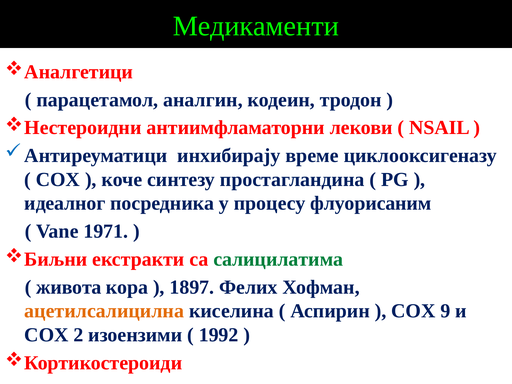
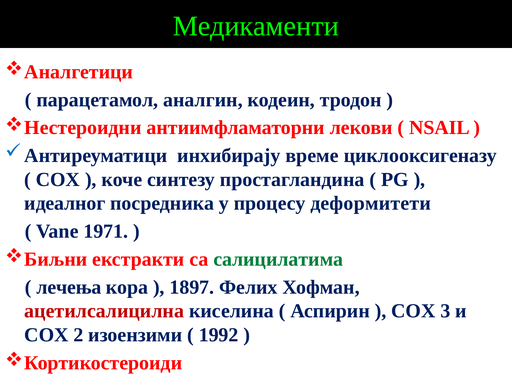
флуорисаним: флуорисаним -> деформитети (371, 203)
живота: живота -> лечења (69, 287)
ацетилсалицилна colour: orange -> red (104, 311)
9: 9 -> 3 (445, 311)
